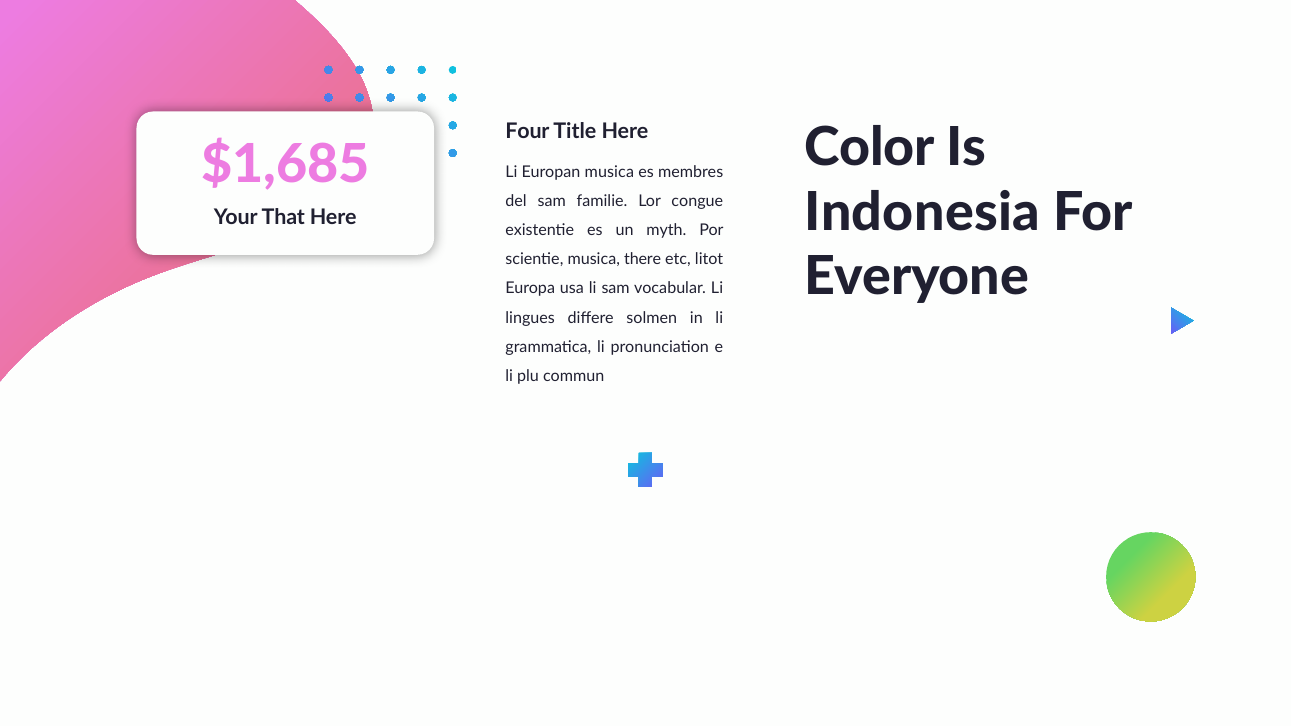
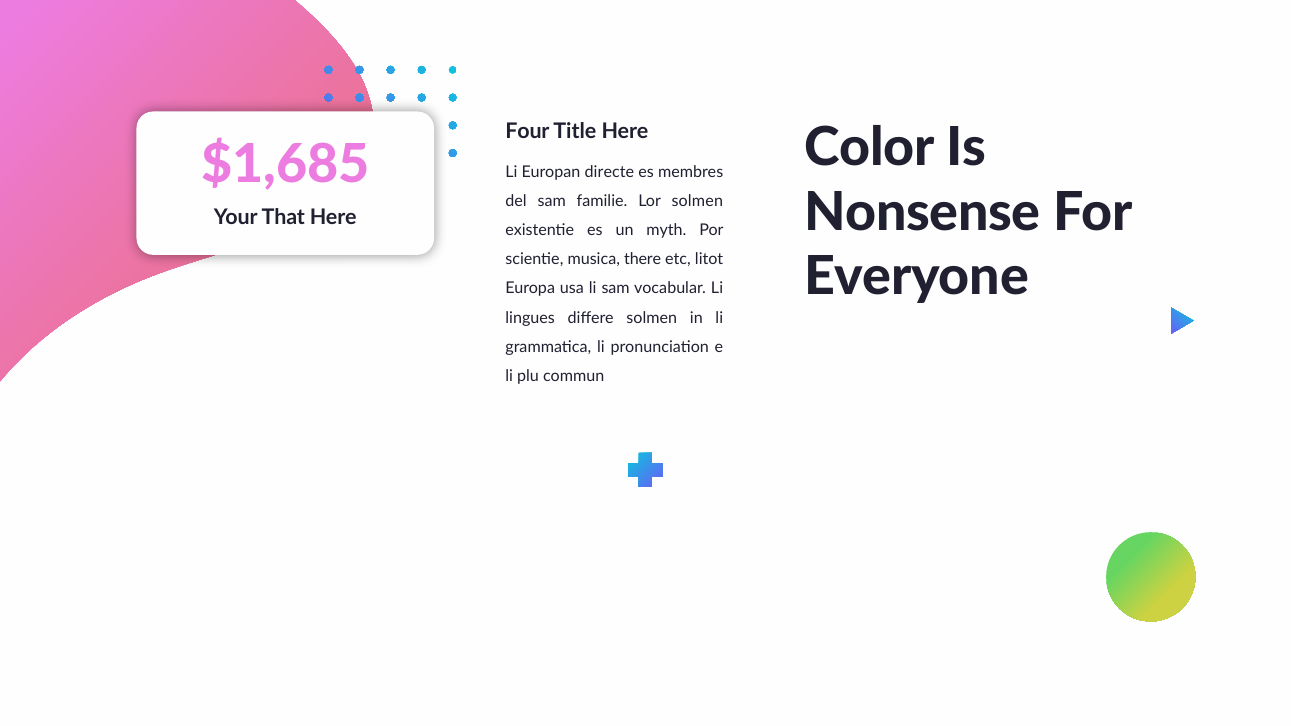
Europan musica: musica -> directe (609, 173)
Indonesia: Indonesia -> Nonsense (923, 213)
Lor congue: congue -> solmen (697, 202)
